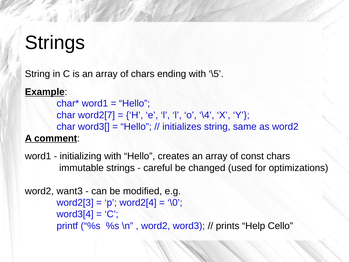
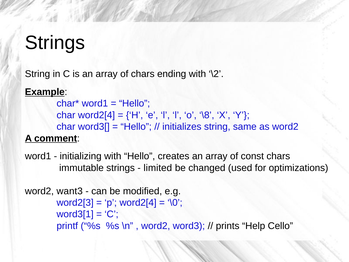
\5: \5 -> \2 (216, 74)
char word2[7: word2[7 -> word2[4 (96, 115)
\4: \4 -> \8 (207, 115)
careful: careful -> limited (158, 168)
word3[4: word3[4 -> word3[1 (75, 214)
